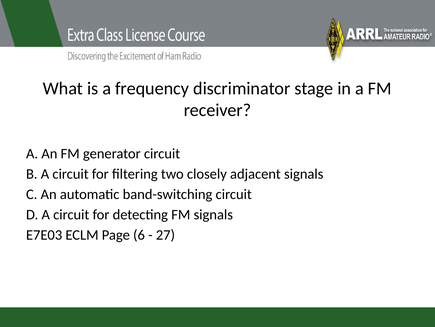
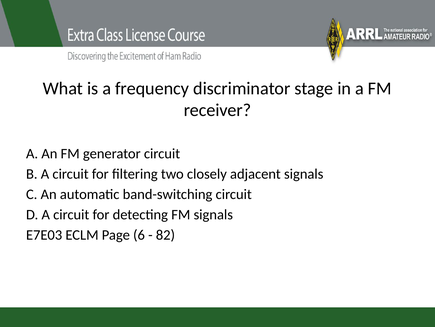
27: 27 -> 82 (165, 234)
